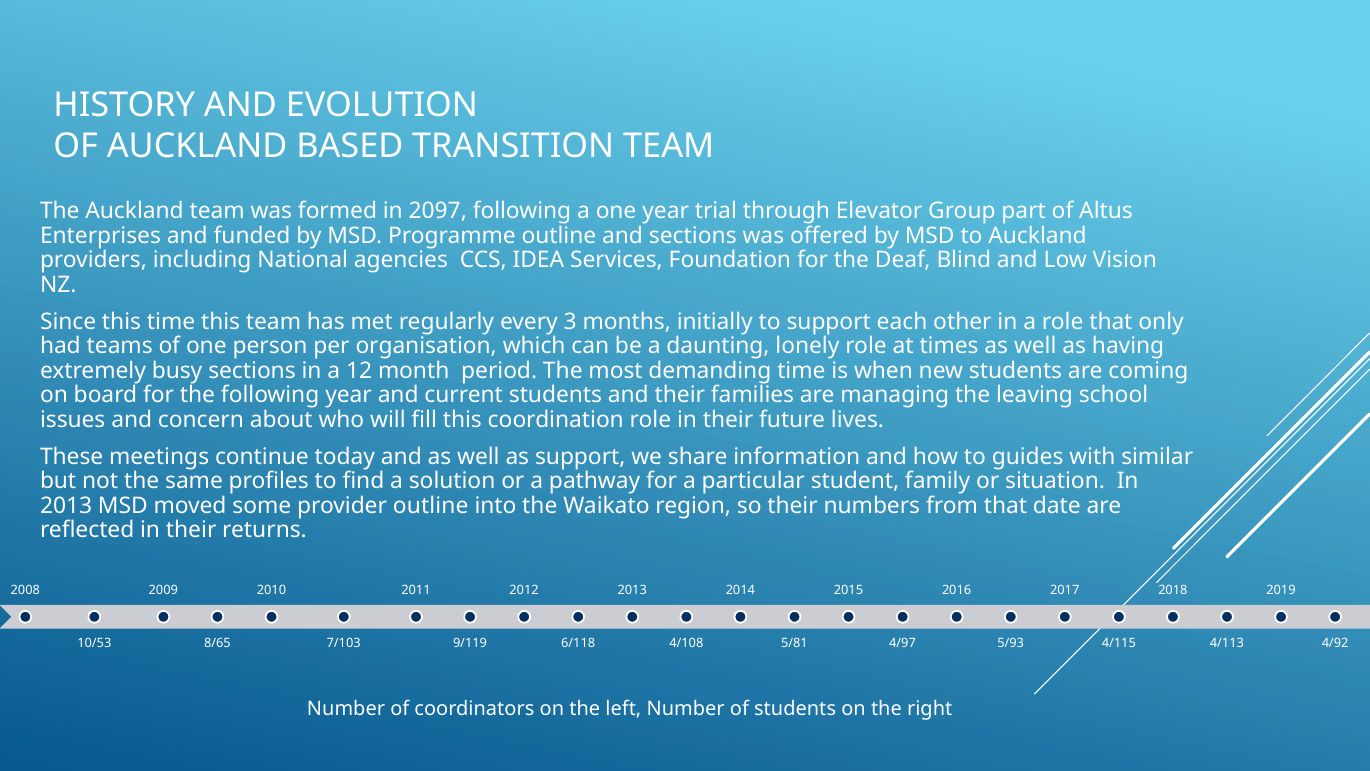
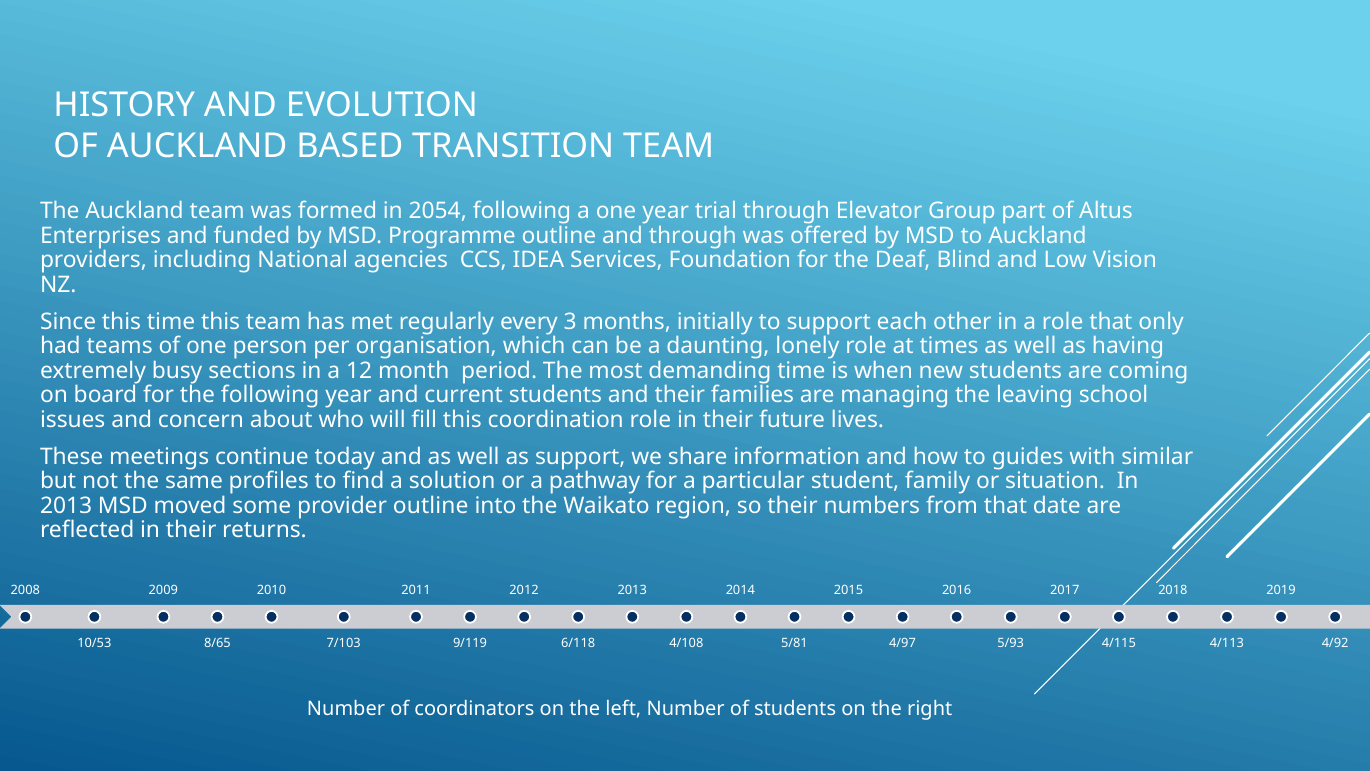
2097: 2097 -> 2054 (438, 211)
and sections: sections -> through (693, 236)
